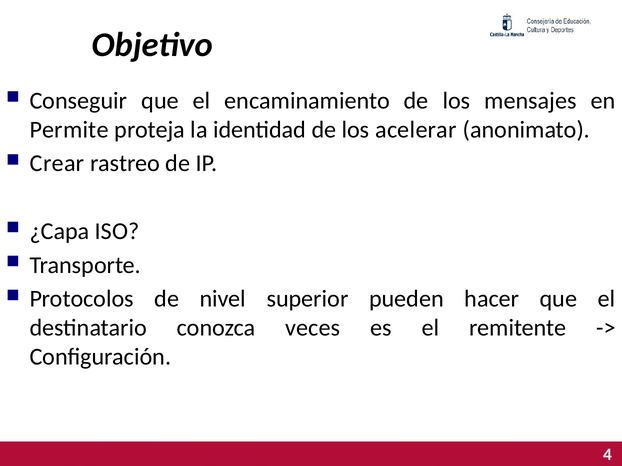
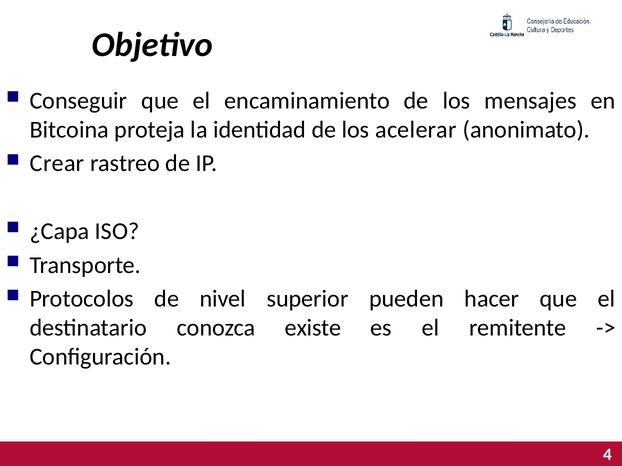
Permite: Permite -> Bitcoina (69, 130)
veces: veces -> existe (313, 328)
